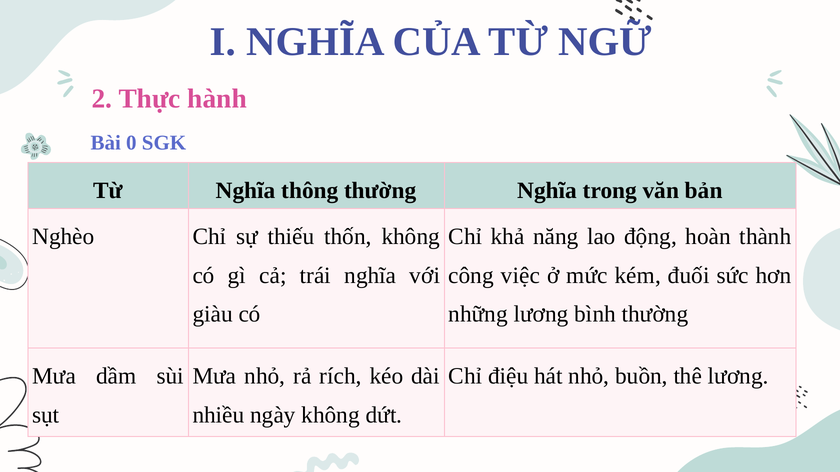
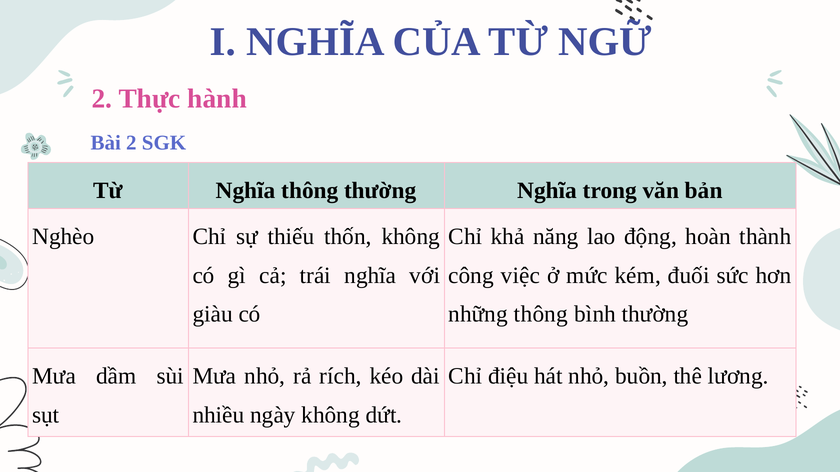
Bài 0: 0 -> 2 (131, 143)
những lương: lương -> thông (541, 315)
